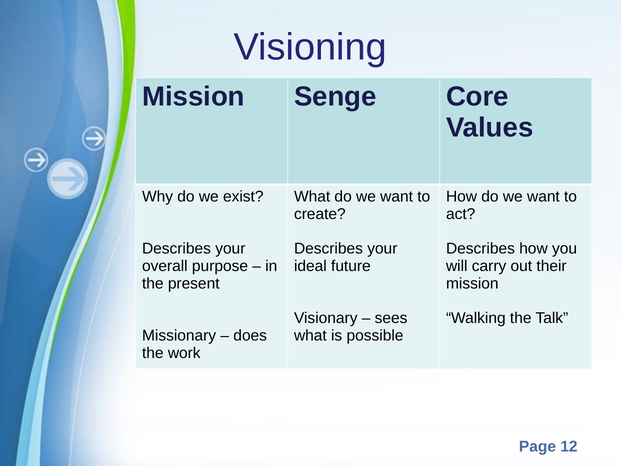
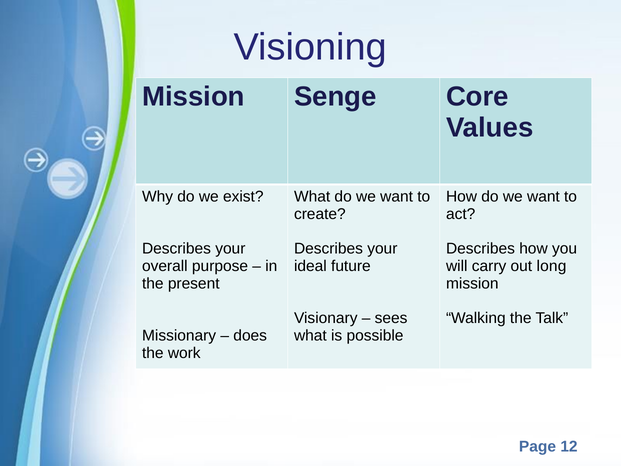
their: their -> long (551, 266)
